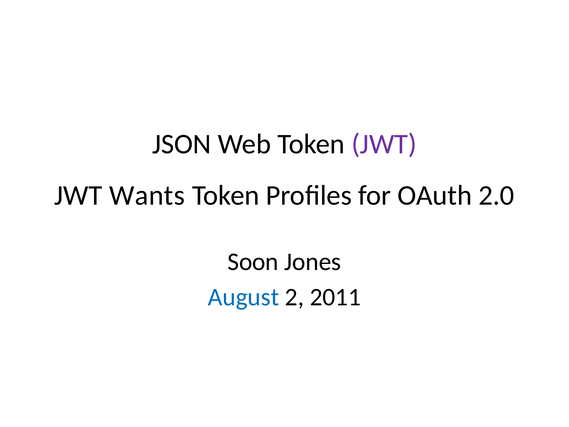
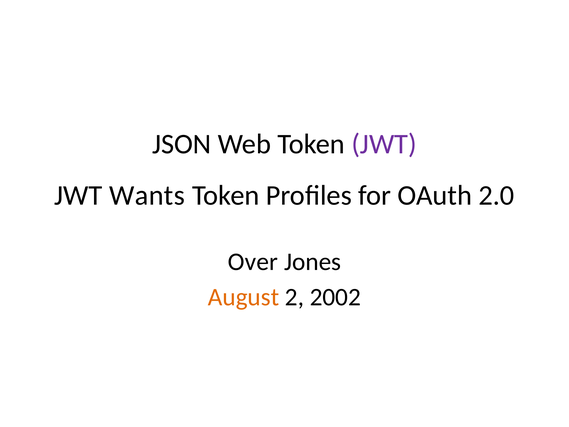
Soon: Soon -> Over (253, 262)
August colour: blue -> orange (244, 297)
2011: 2011 -> 2002 (335, 297)
